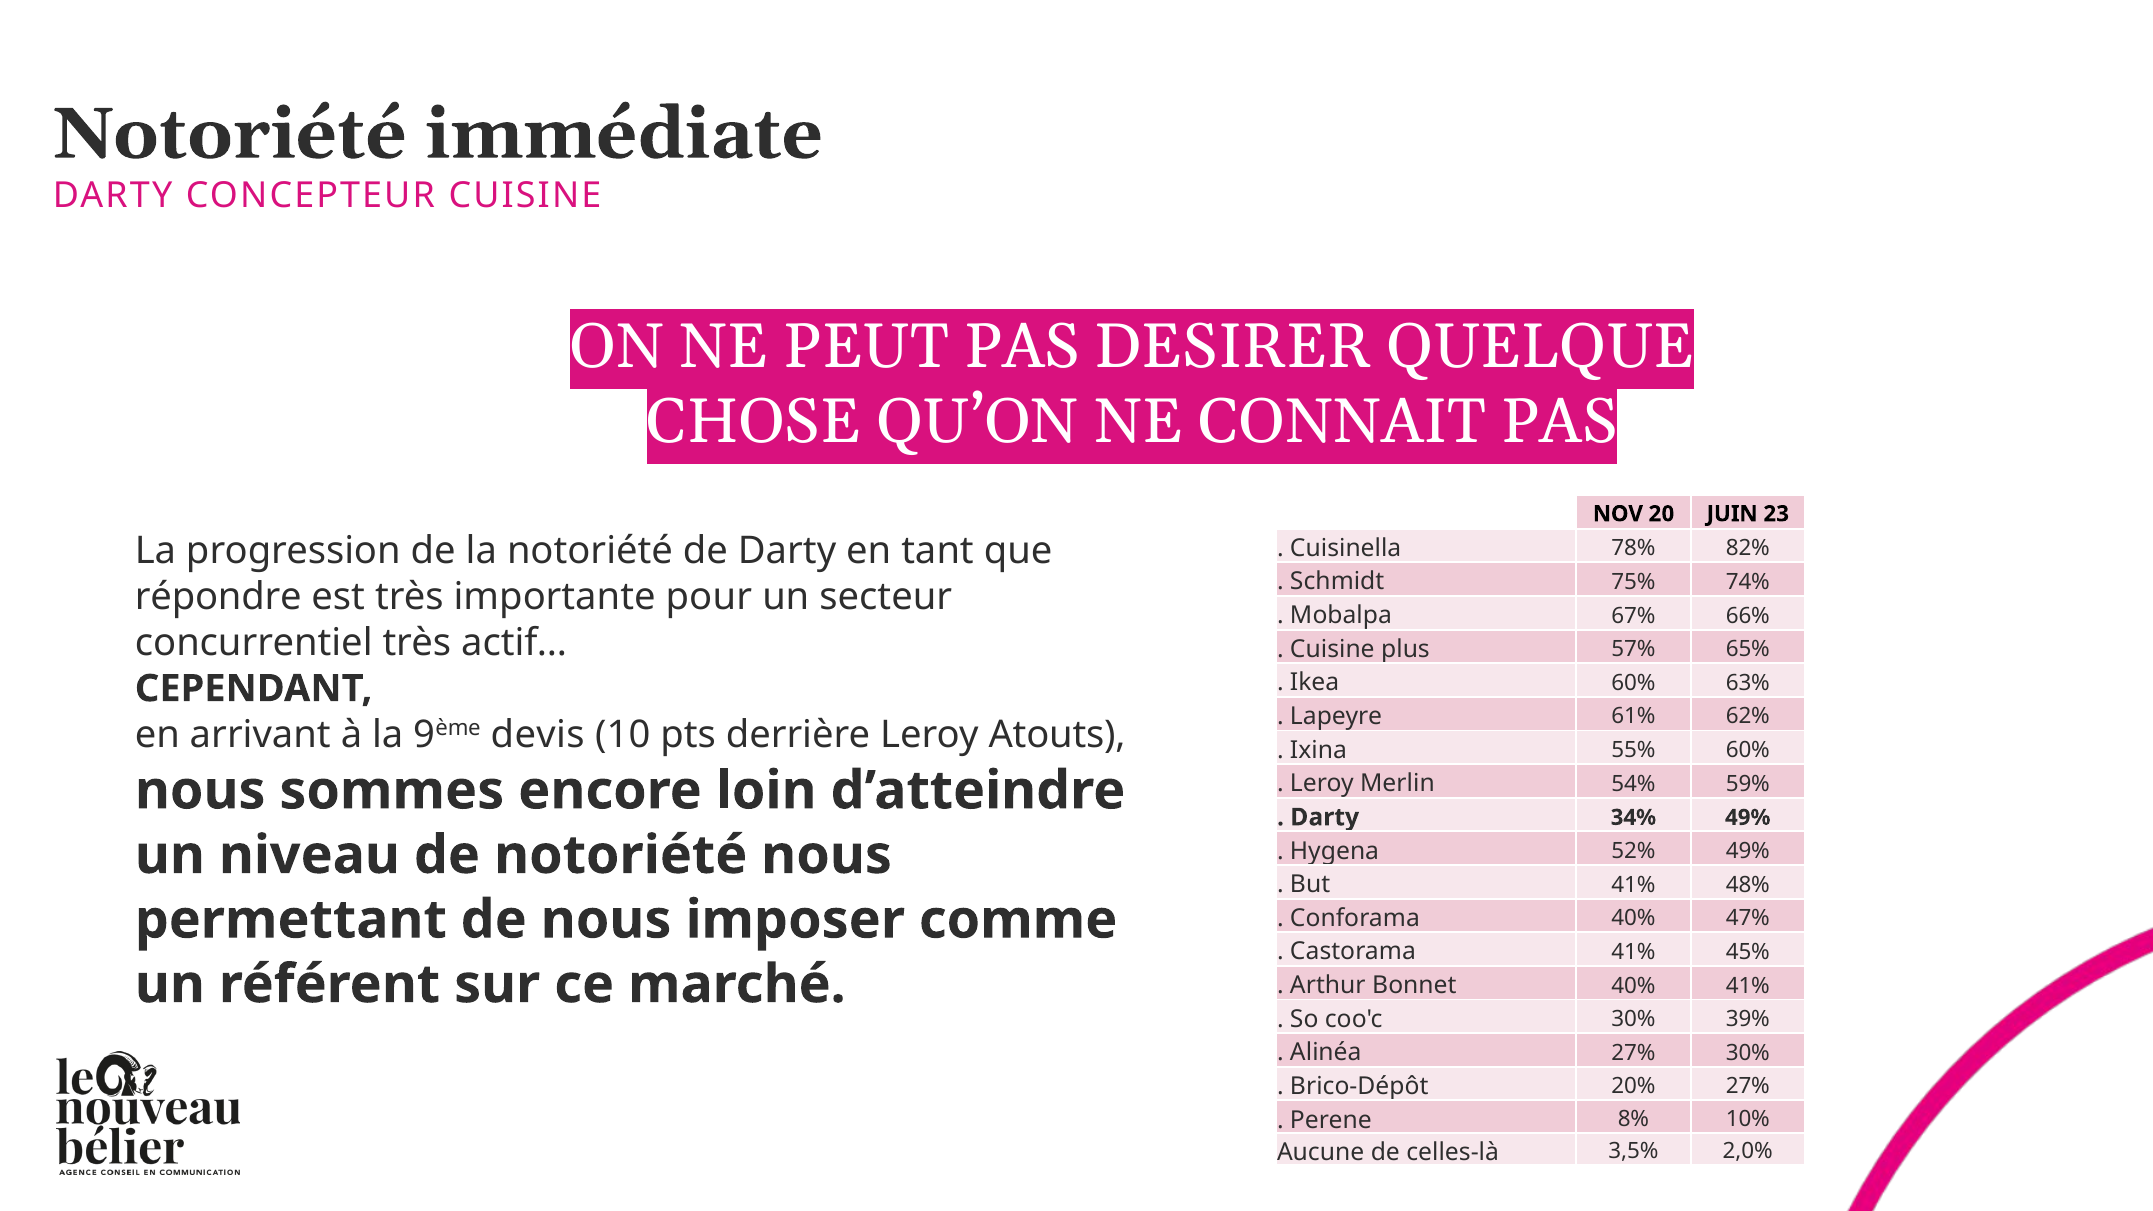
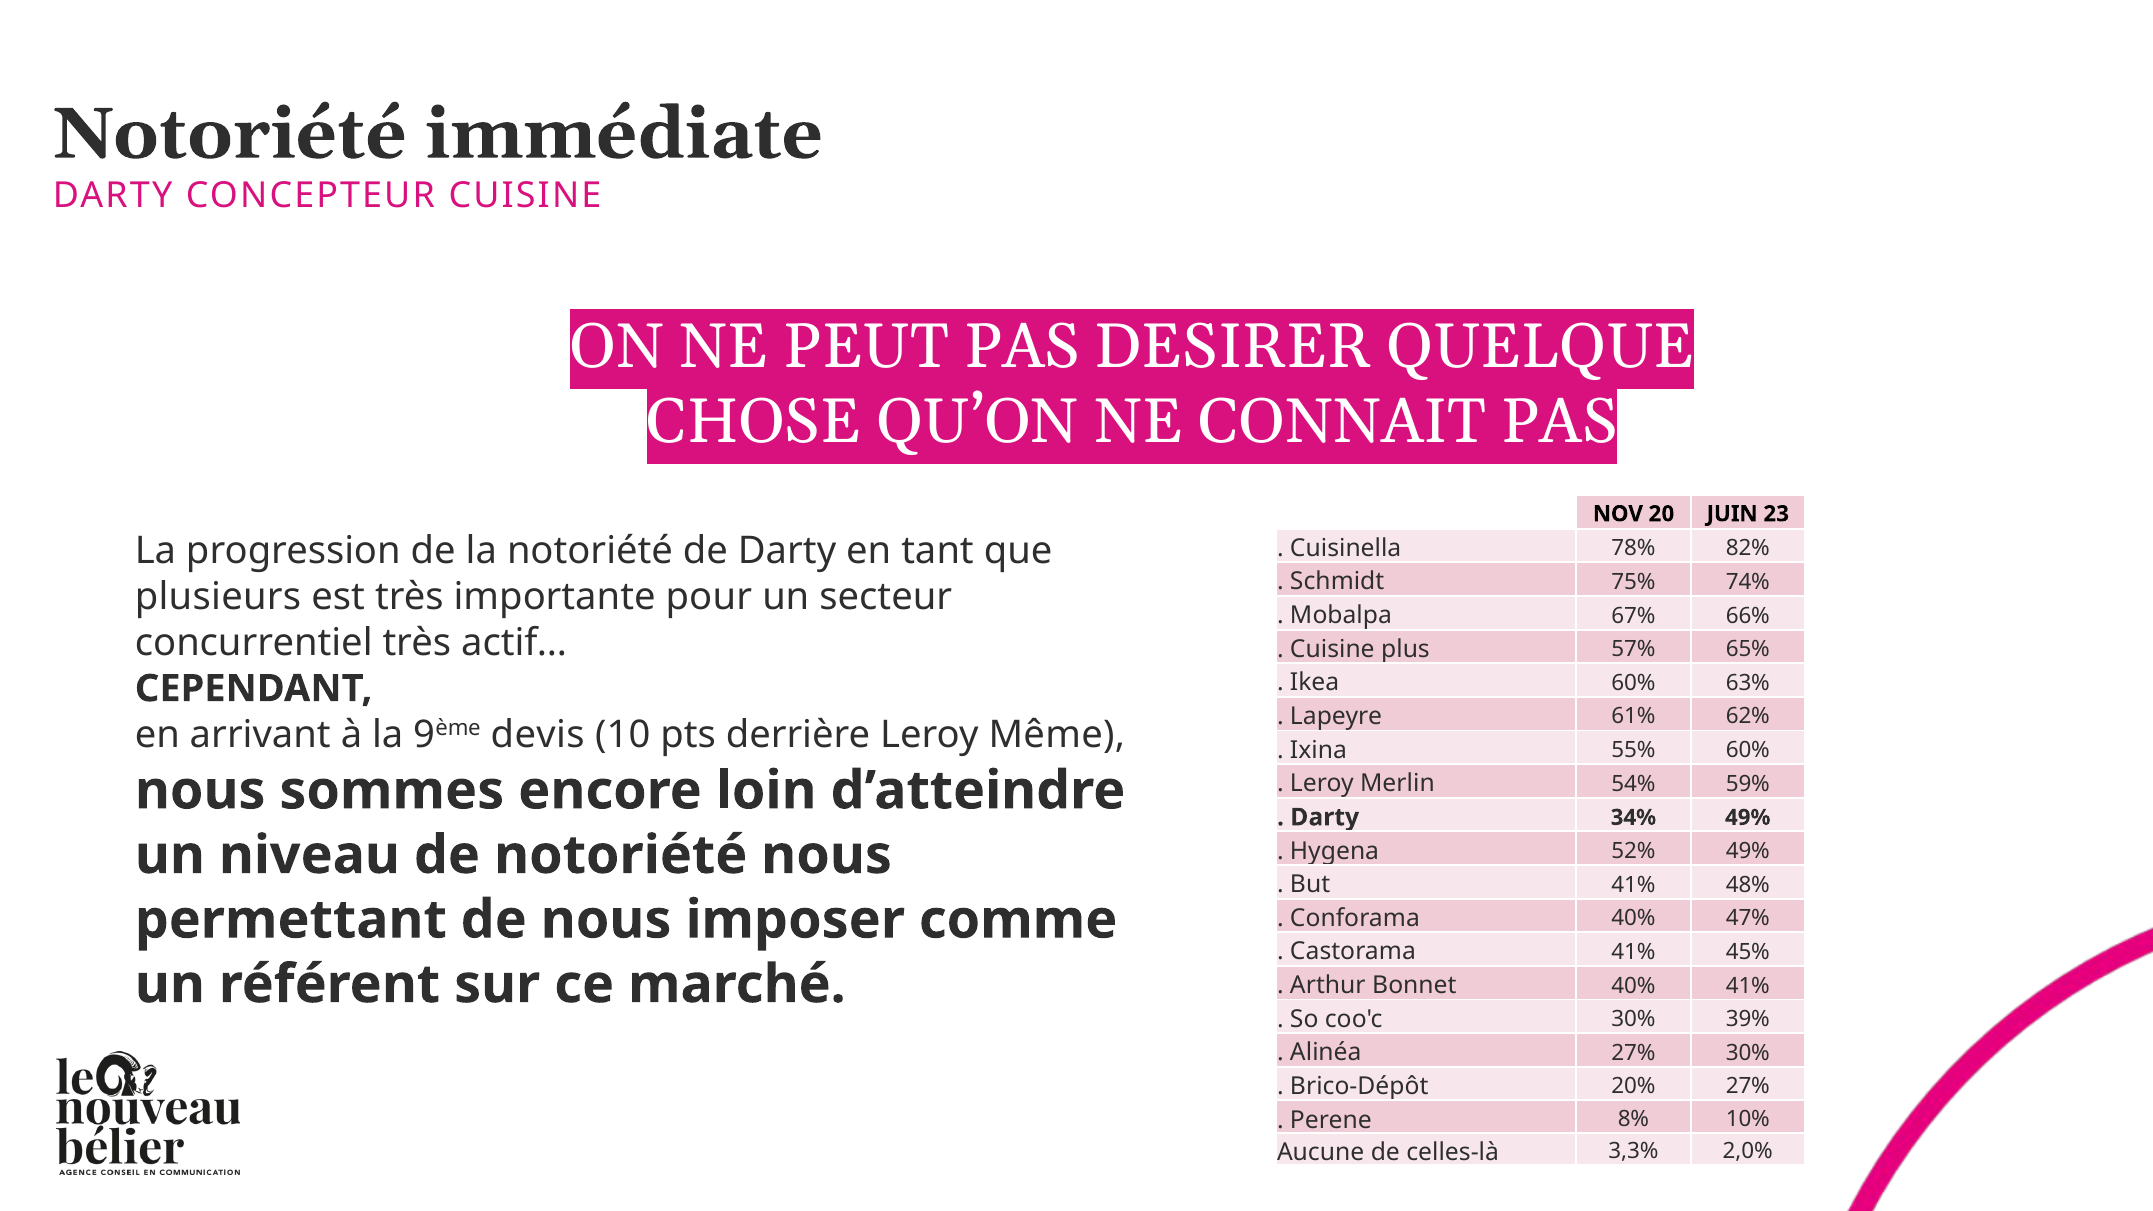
répondre: répondre -> plusieurs (218, 597)
Atouts: Atouts -> Même (1057, 734)
3,5%: 3,5% -> 3,3% (1633, 1151)
